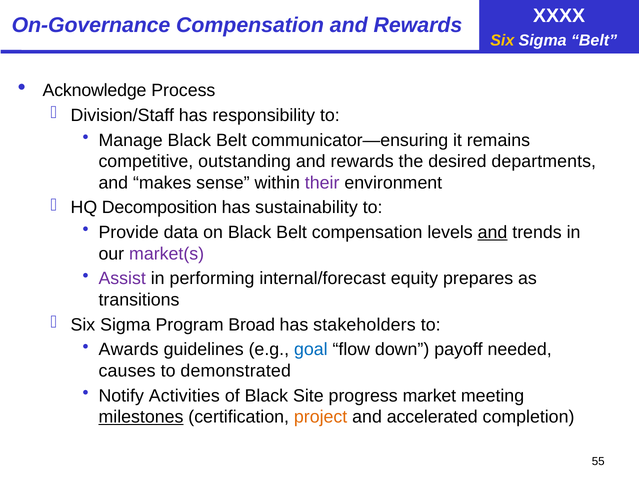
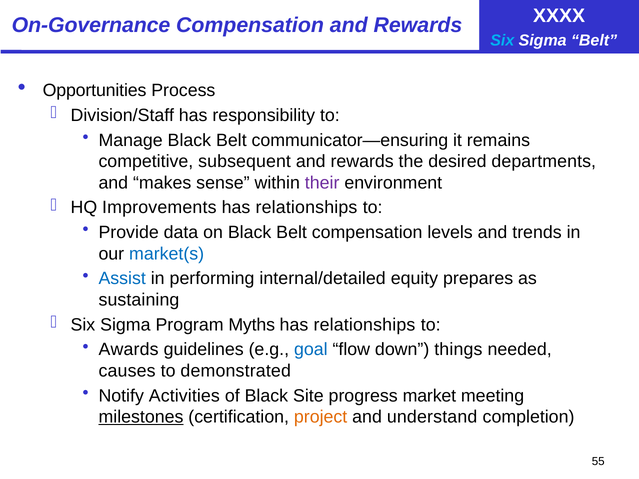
Six colour: yellow -> light blue (502, 41)
Acknowledge: Acknowledge -> Opportunities (95, 91)
outstanding: outstanding -> subsequent (245, 162)
Decomposition: Decomposition -> Improvements (159, 208)
sustainability: sustainability -> relationships (306, 208)
and underline: present -> none (493, 233)
market(s colour: purple -> blue (167, 254)
Assist colour: purple -> blue (122, 279)
internal/forecast: internal/forecast -> internal/detailed (323, 279)
transitions: transitions -> sustaining (139, 300)
Broad: Broad -> Myths (252, 325)
stakeholders: stakeholders -> relationships (364, 325)
payoff: payoff -> things (458, 350)
accelerated: accelerated -> understand (432, 417)
